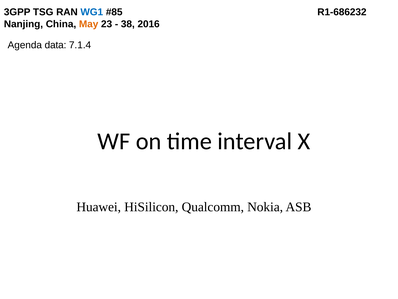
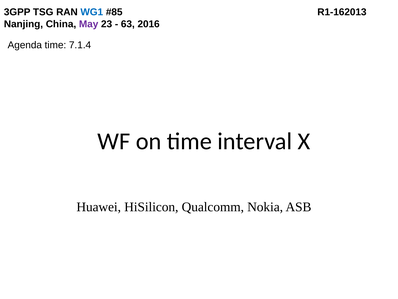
R1-686232: R1-686232 -> R1-162013 (342, 12)
May colour: orange -> purple (89, 24)
38: 38 -> 63 (128, 24)
Agenda data: data -> time (55, 45)
